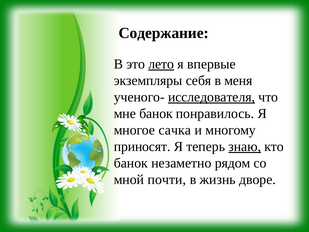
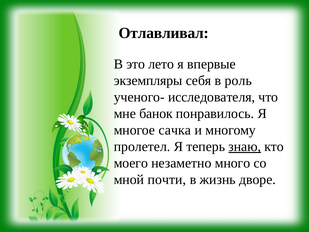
Содержание: Содержание -> Отлавливал (164, 33)
лето underline: present -> none (161, 64)
меня: меня -> роль (238, 80)
исследователя underline: present -> none (212, 97)
приносят: приносят -> пролетел (142, 146)
банок: банок -> моего (131, 163)
рядом: рядом -> много (233, 163)
